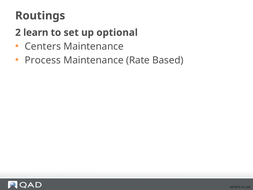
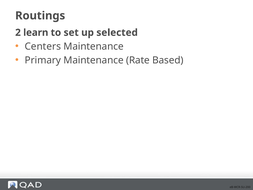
optional: optional -> selected (117, 33)
Process: Process -> Primary (43, 60)
